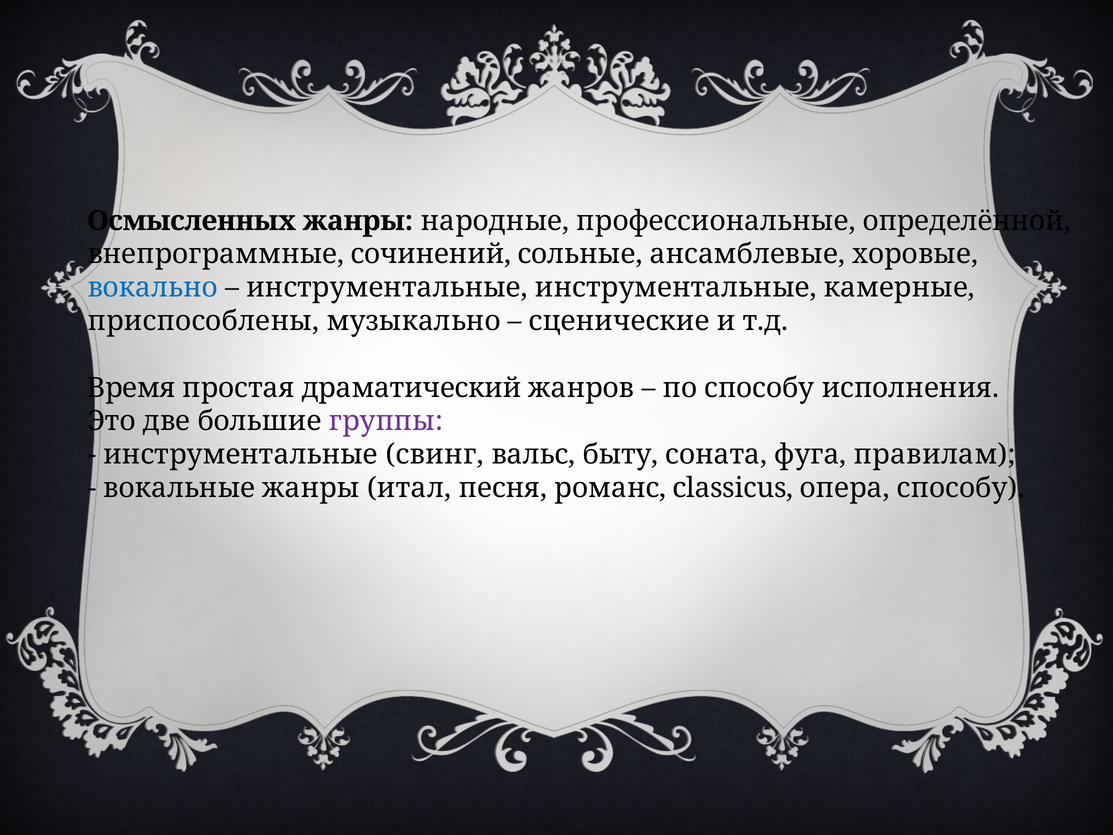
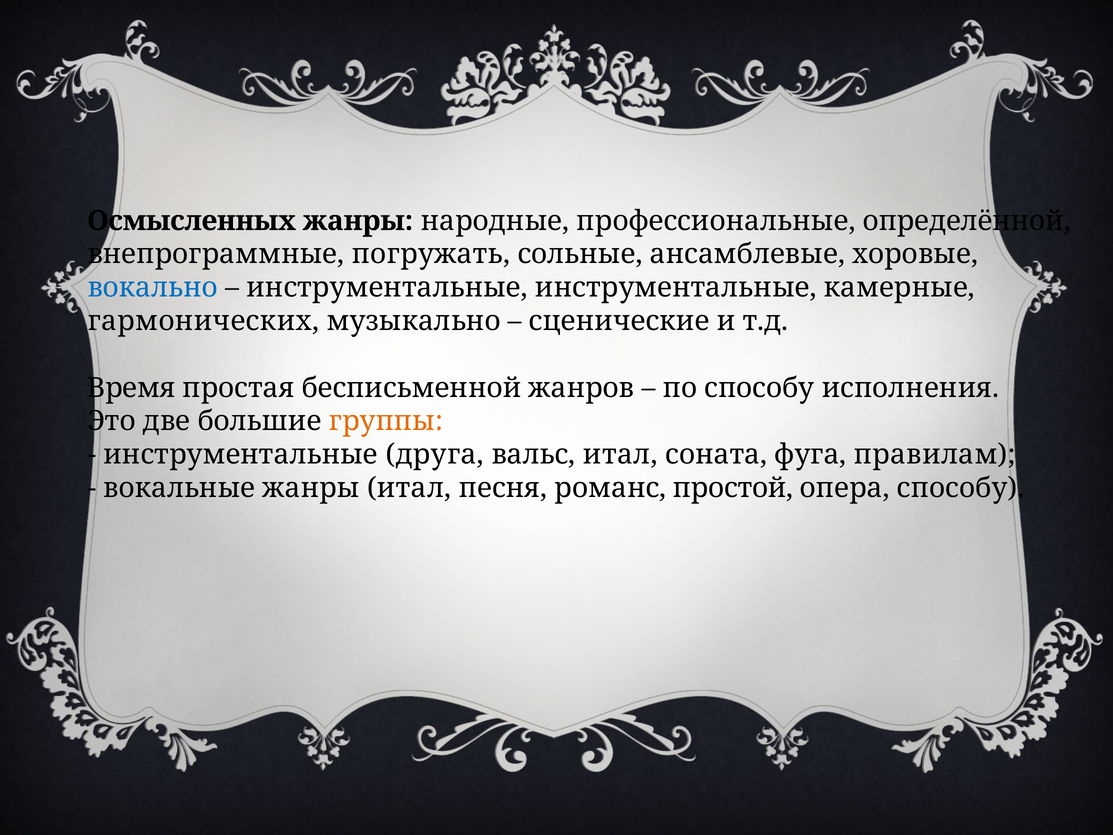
сочинений: сочинений -> погружать (431, 254)
приспособлены: приспособлены -> гармонических (203, 321)
драматический: драматический -> бесписьменной (411, 388)
группы colour: purple -> orange (386, 421)
свинг: свинг -> друга (435, 455)
вальс быту: быту -> итал (620, 455)
сlassicus: сlassicus -> простой (733, 488)
